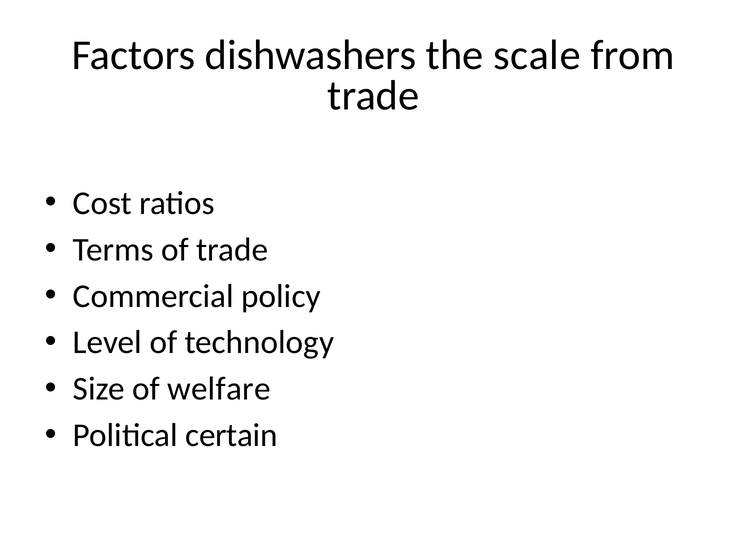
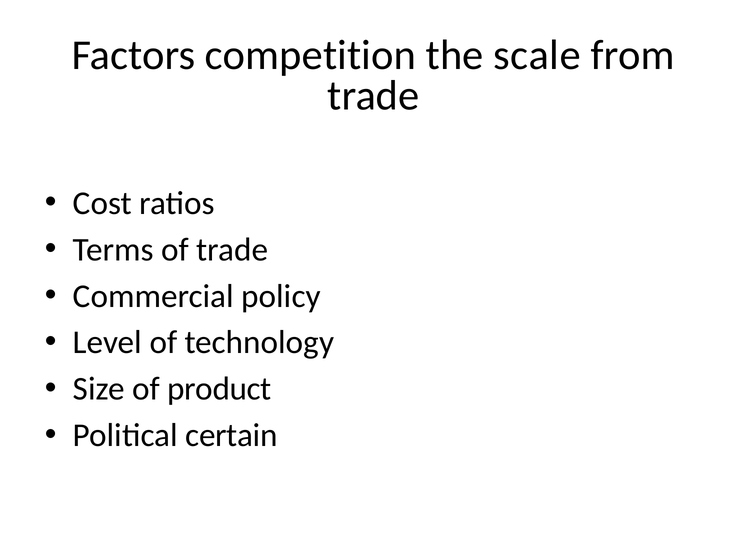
dishwashers: dishwashers -> competition (311, 55)
welfare: welfare -> product (219, 389)
